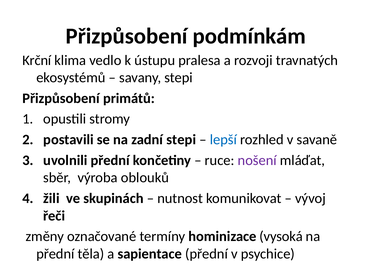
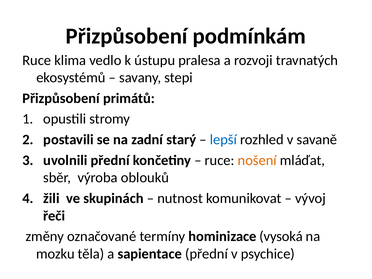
Krční: Krční -> Ruce (37, 60)
zadní stepi: stepi -> starý (181, 140)
nošení colour: purple -> orange (257, 160)
přední: přední -> mozku (55, 254)
